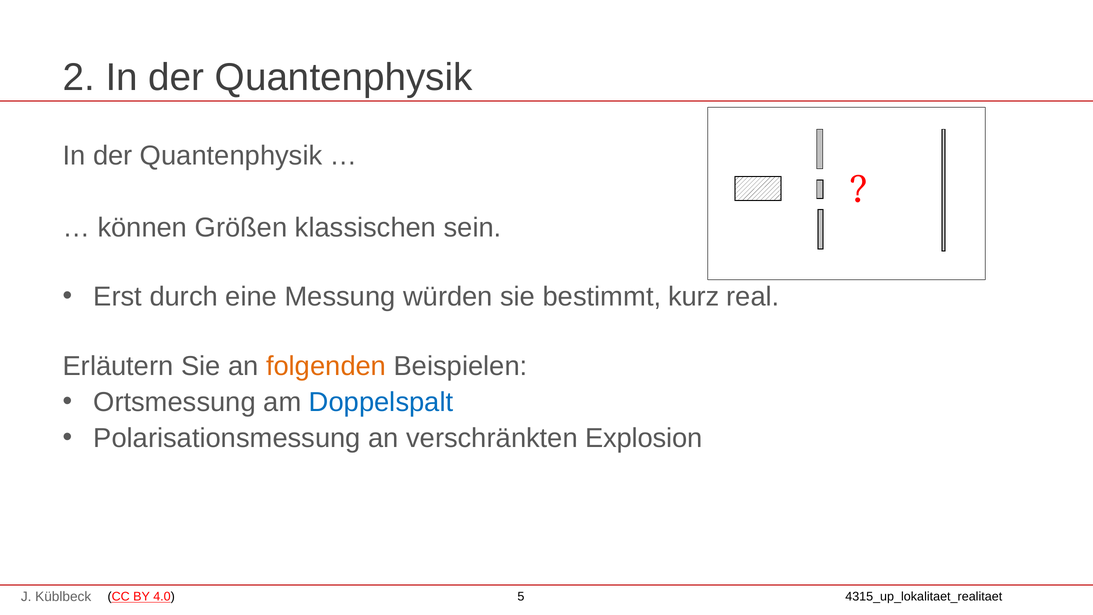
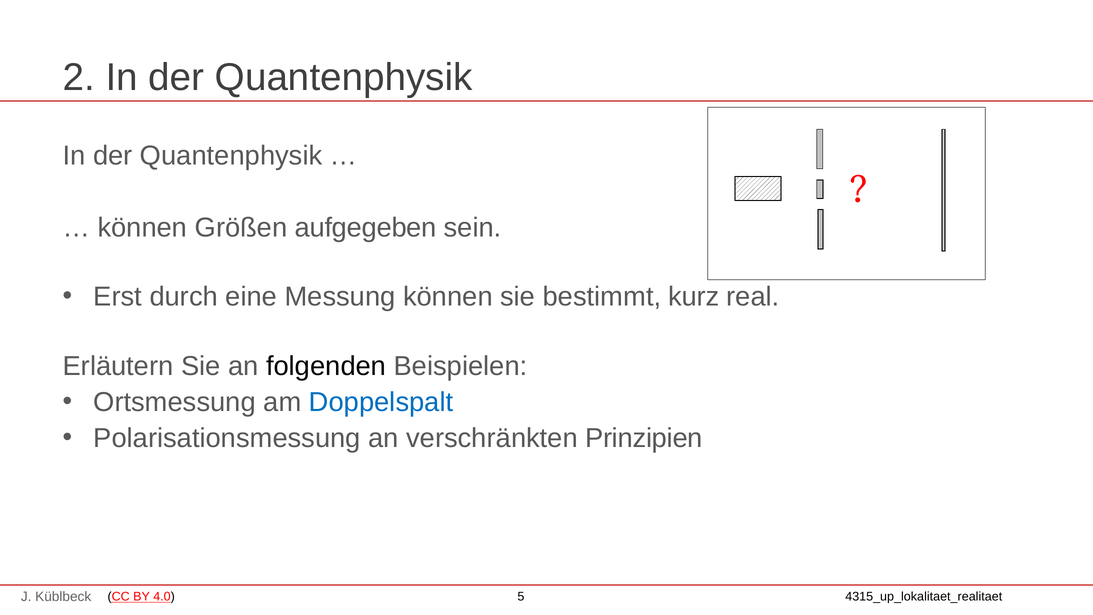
klassischen: klassischen -> aufgegeben (366, 228)
Messung würden: würden -> können (448, 297)
folgenden colour: orange -> black (326, 366)
Explosion: Explosion -> Prinzipien (644, 438)
